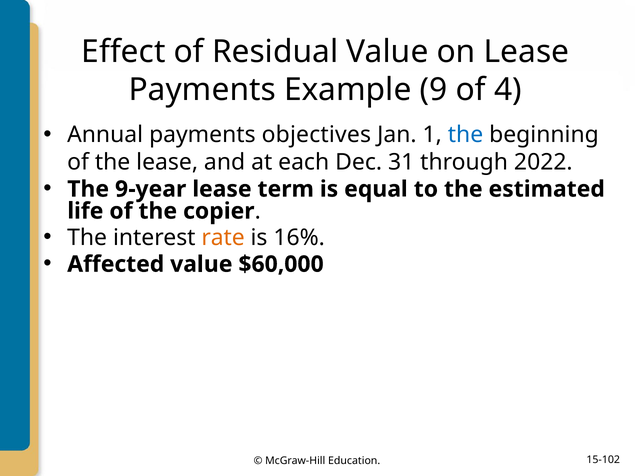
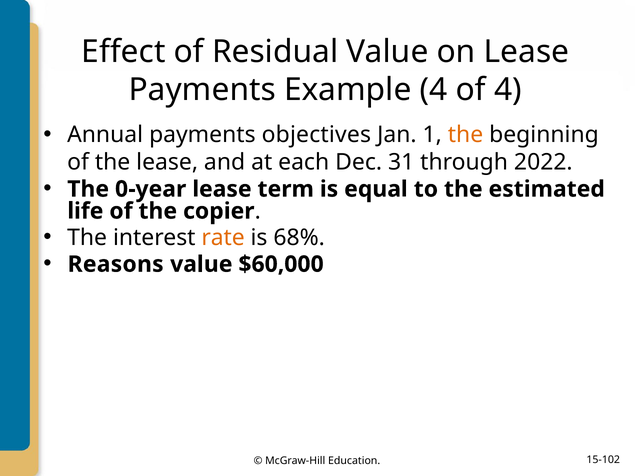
Example 9: 9 -> 4 (434, 90)
the colour: blue -> orange (465, 135)
9-year: 9-year -> 0-year (151, 189)
16%: 16% -> 68% (299, 238)
Affected: Affected -> Reasons (116, 264)
